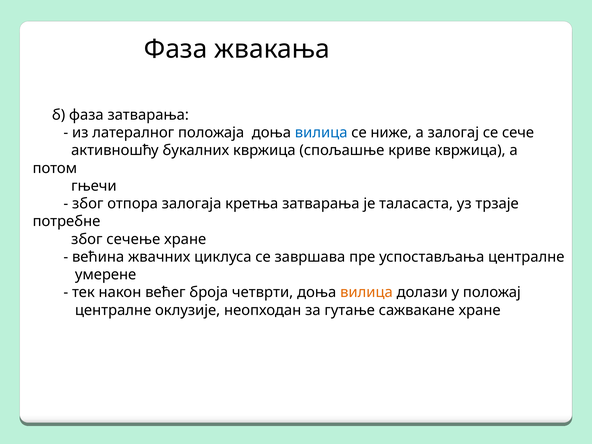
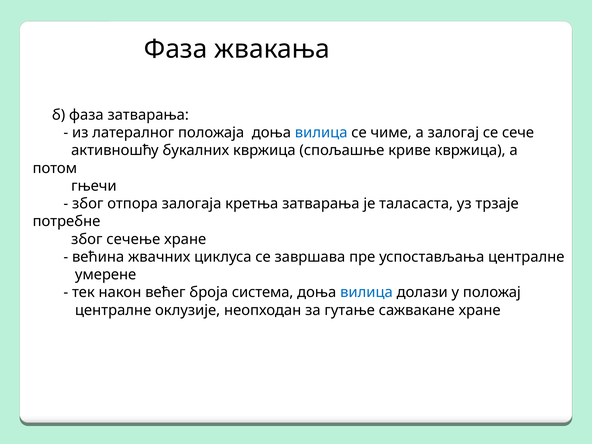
ниже: ниже -> чиме (391, 133)
четврти: четврти -> система (263, 292)
вилица colour: orange -> blue (366, 292)
